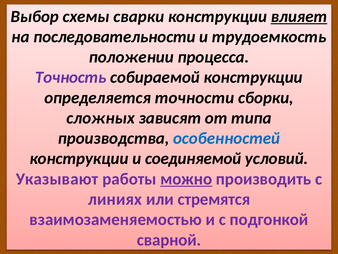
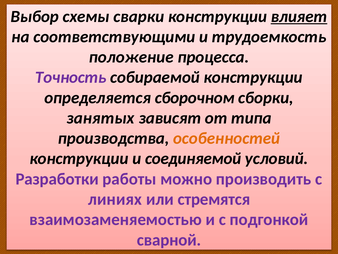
последовательности: последовательности -> соответствующими (114, 37)
положении: положении -> положение (131, 57)
точности: точности -> сборочном (195, 97)
сложных: сложных -> занятых (101, 118)
особенностей colour: blue -> orange (227, 138)
Указывают: Указывают -> Разработки (57, 179)
можно underline: present -> none (186, 179)
